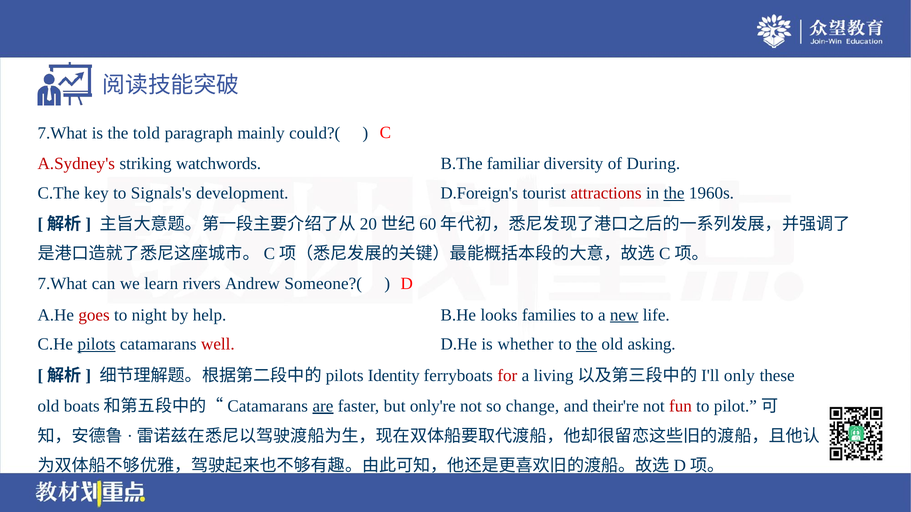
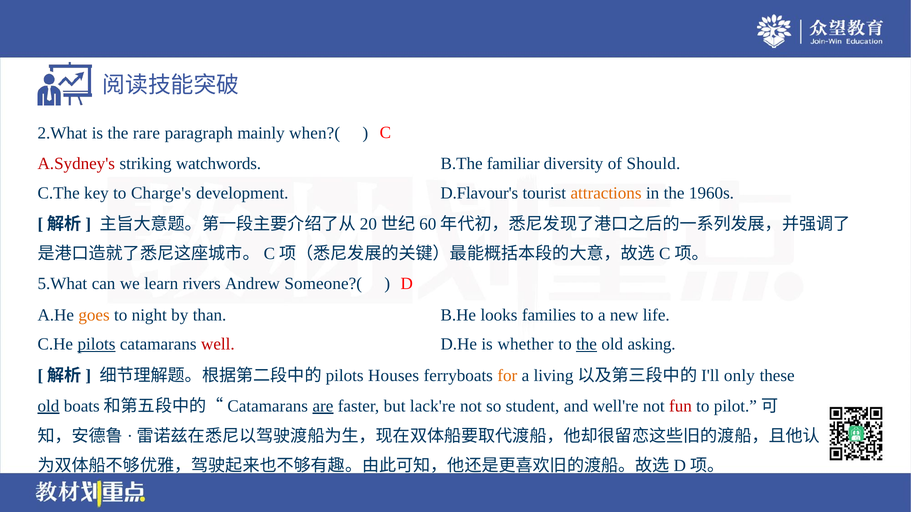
7.What: 7.What -> 2.What (62, 133)
told: told -> rare (146, 133)
could?(: could?( -> when?( (315, 133)
During: During -> Should (653, 164)
Signals's: Signals's -> Charge's (161, 193)
D.Foreign's: D.Foreign's -> D.Flavour's (479, 193)
attractions colour: red -> orange (606, 193)
the underline: present -> none (674, 193)
7.What: 7.What -> 5.What (62, 284)
goes colour: red -> orange (94, 315)
help: help -> than (210, 315)
new underline: present -> none (624, 315)
Identity: Identity -> Houses (394, 376)
for colour: red -> orange (507, 376)
old underline: none -> present (48, 406)
only're: only're -> lack're (433, 406)
change: change -> student (533, 406)
their're: their're -> well're (616, 406)
